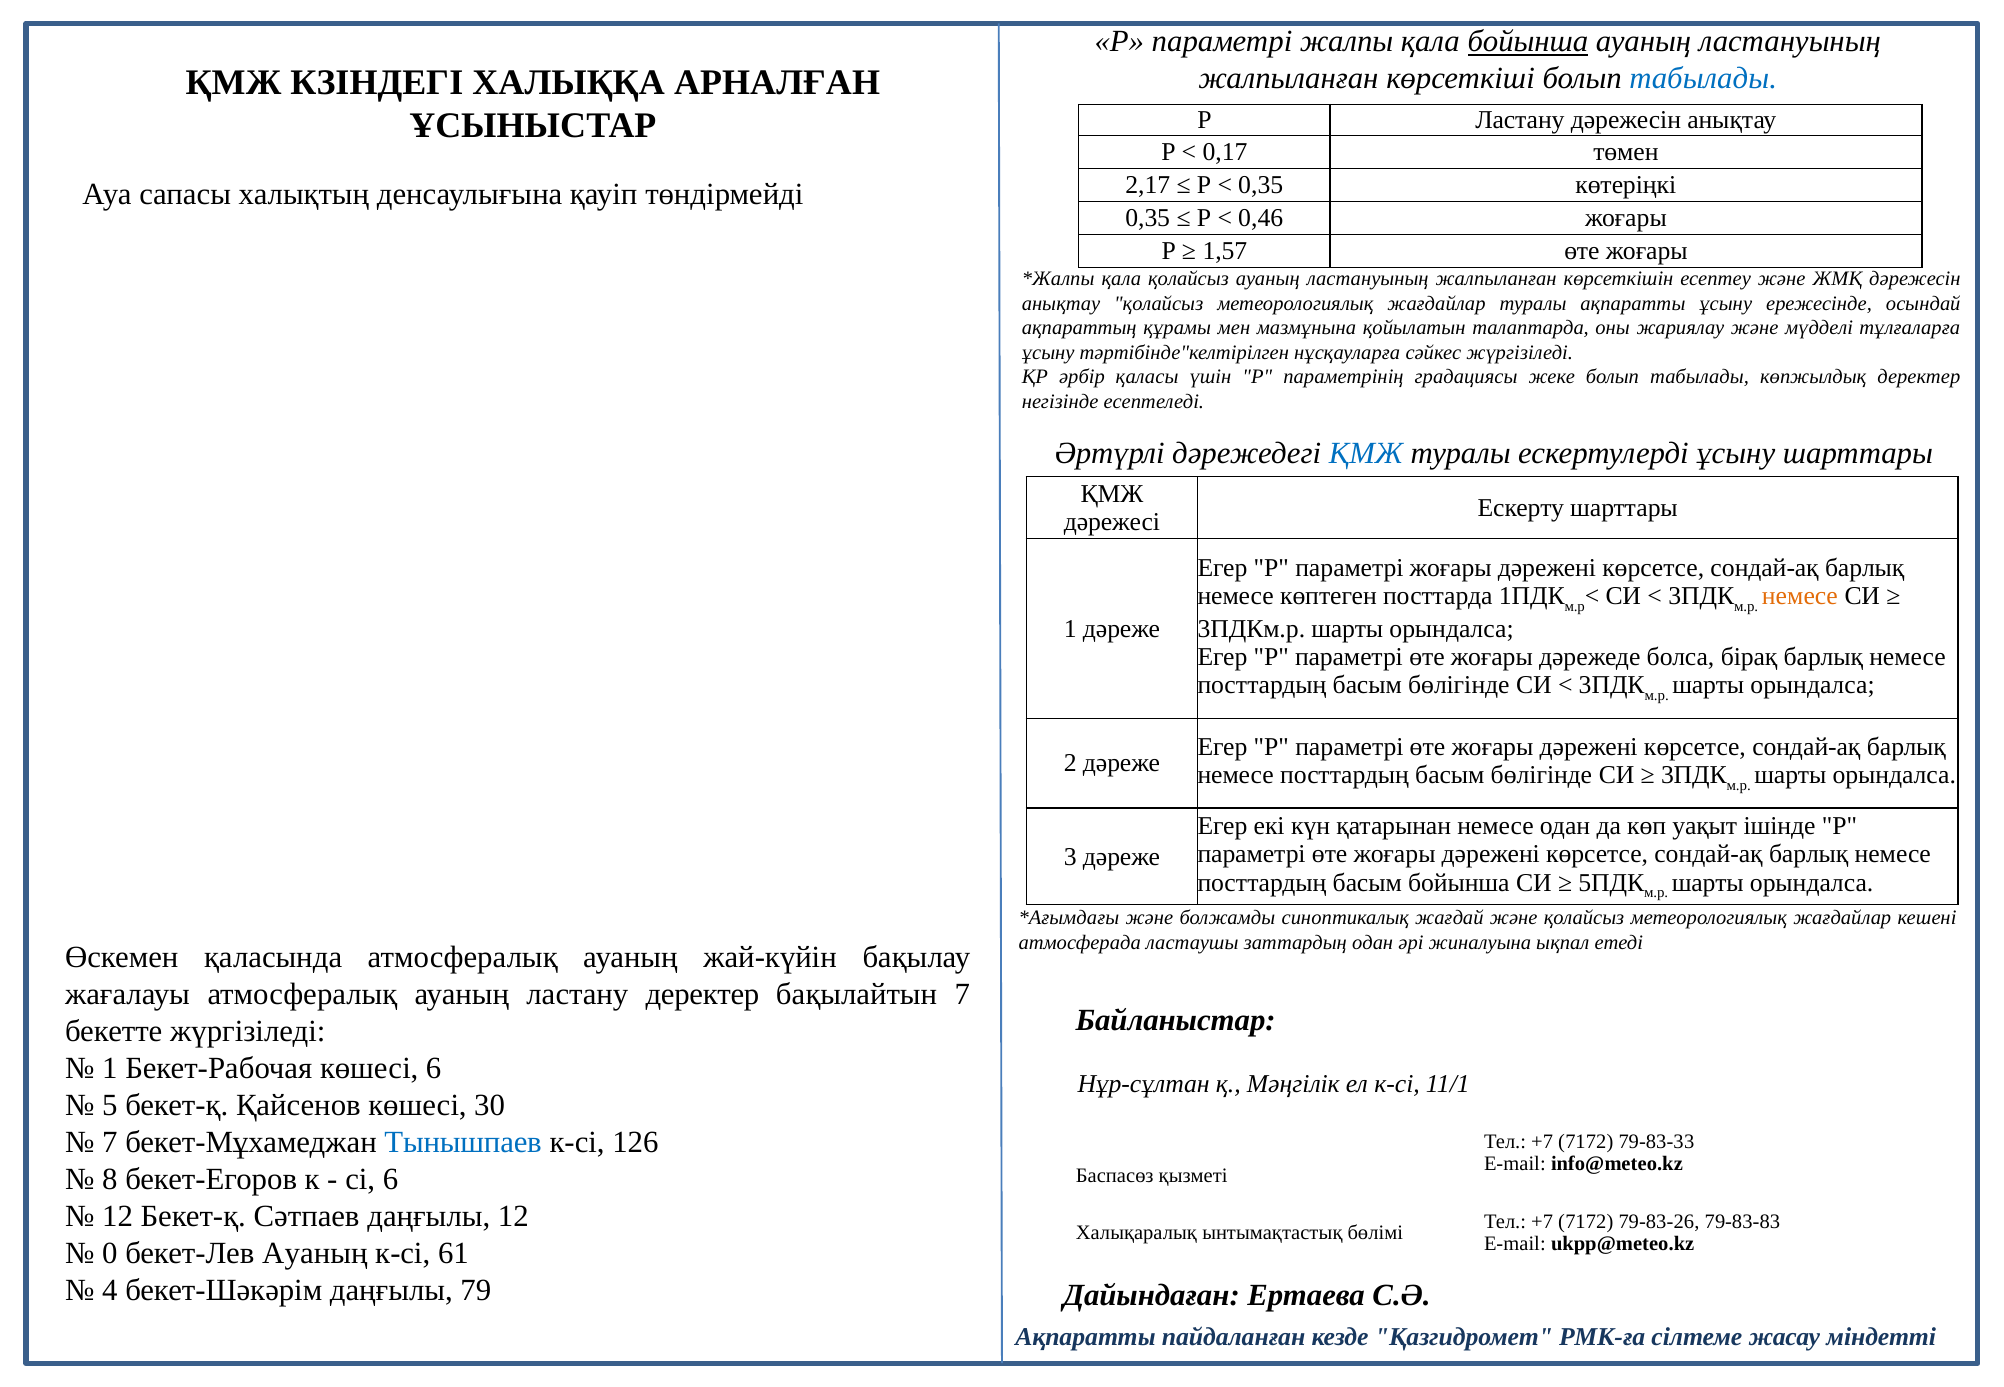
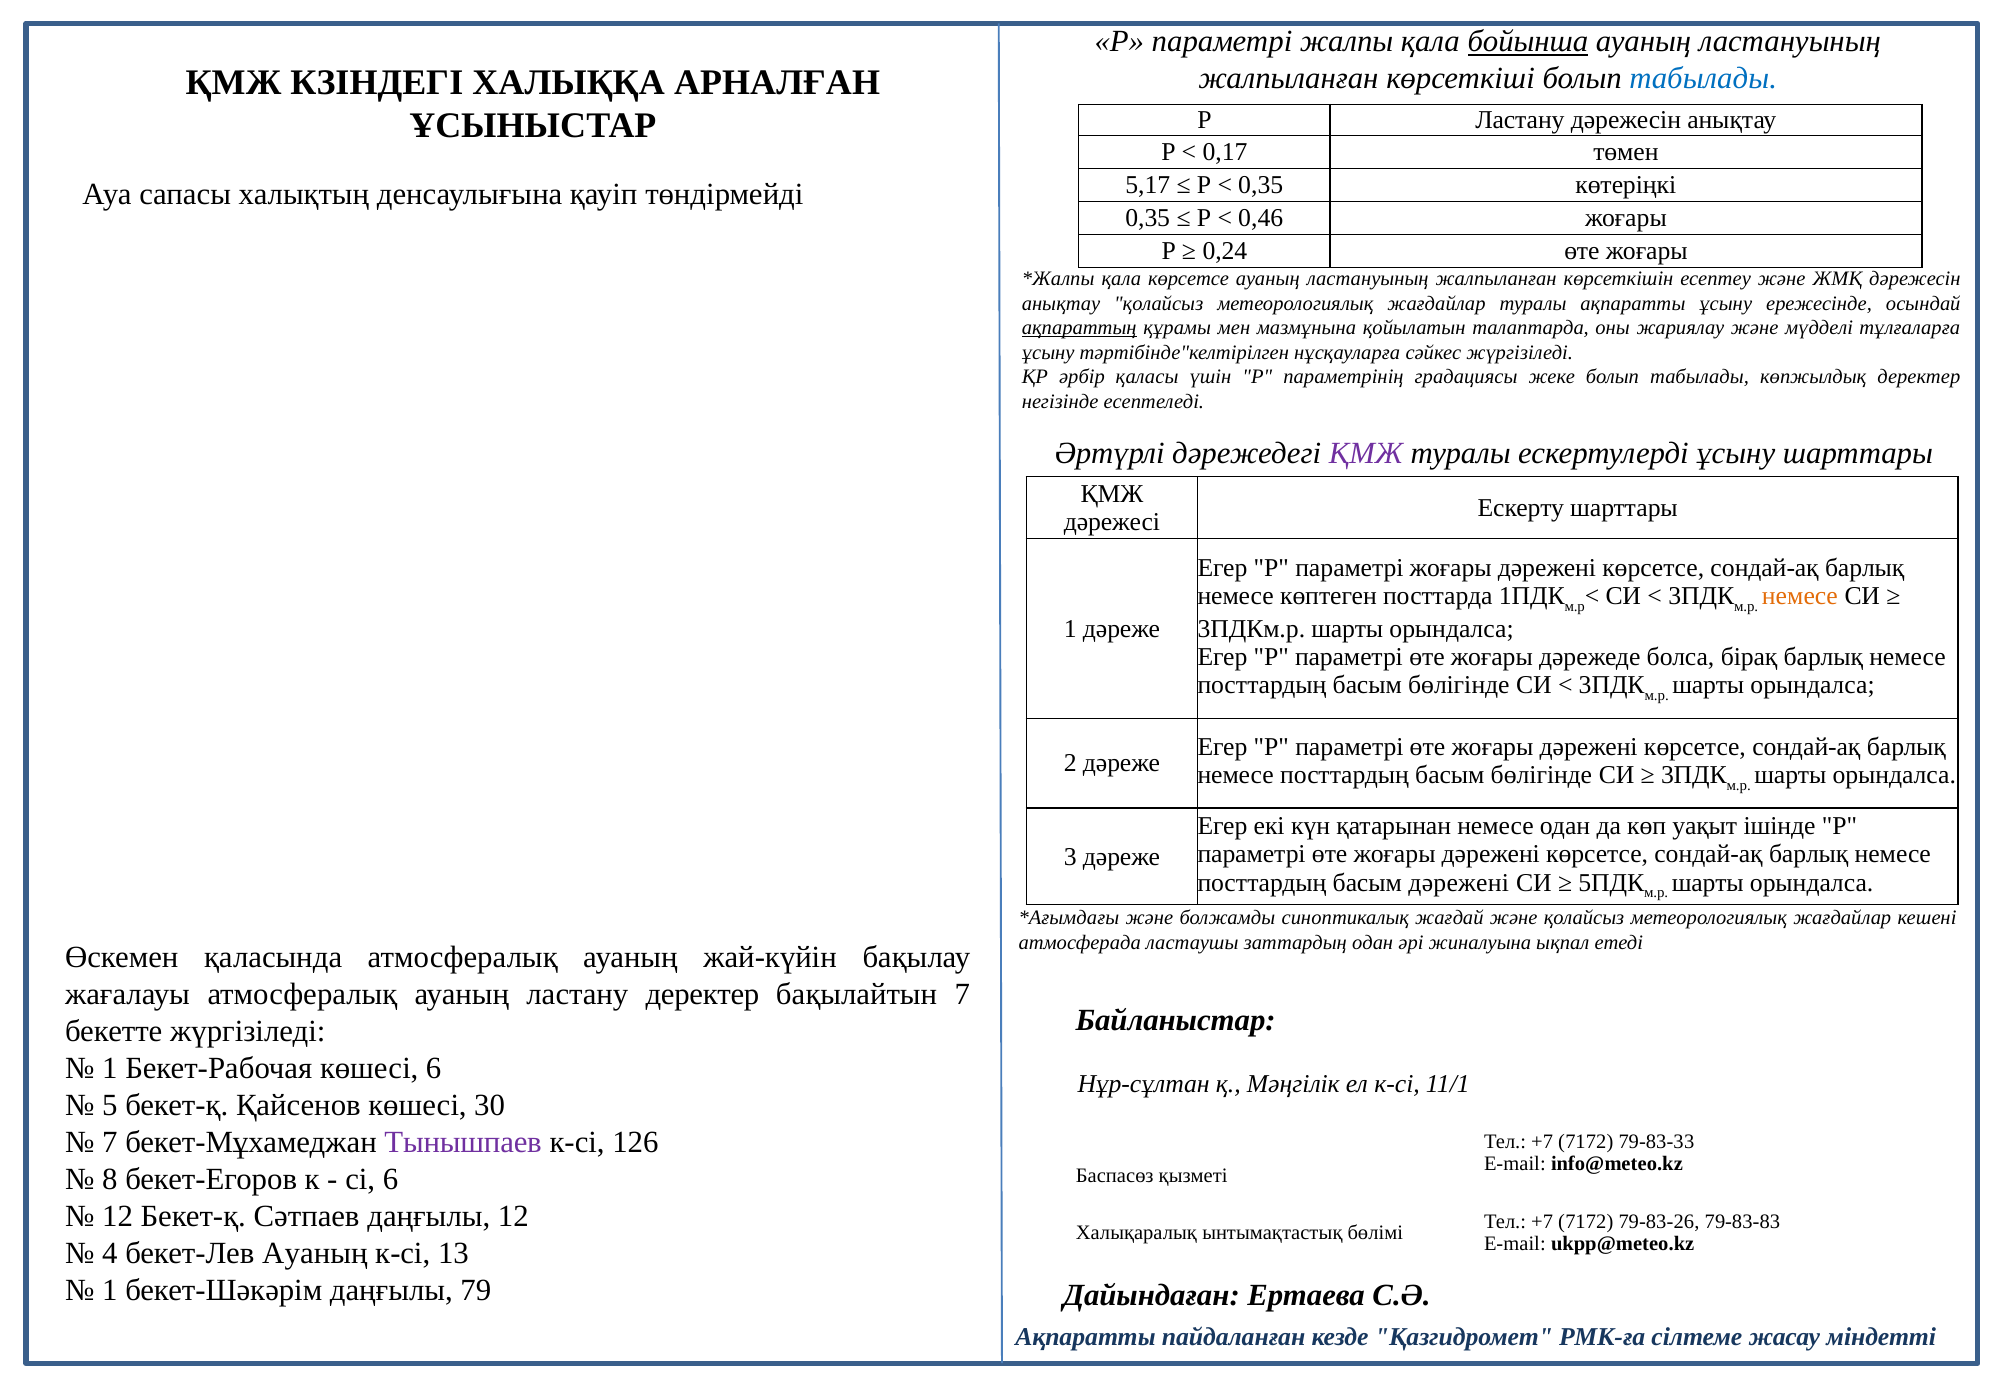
2,17: 2,17 -> 5,17 (1148, 185)
1,57: 1,57 -> 0,24 (1225, 251)
қала қолайсыз: қолайсыз -> көрсетсе (1189, 279)
ақпараттың underline: none -> present (1079, 328)
ҚМЖ colour: blue -> purple (1366, 454)
басым бойынша: бойынша -> дәрежені (1459, 883)
Тынышпаев colour: blue -> purple (463, 1143)
0: 0 -> 4 (110, 1254)
61: 61 -> 13 (453, 1254)
4: 4 -> 1 (110, 1291)
